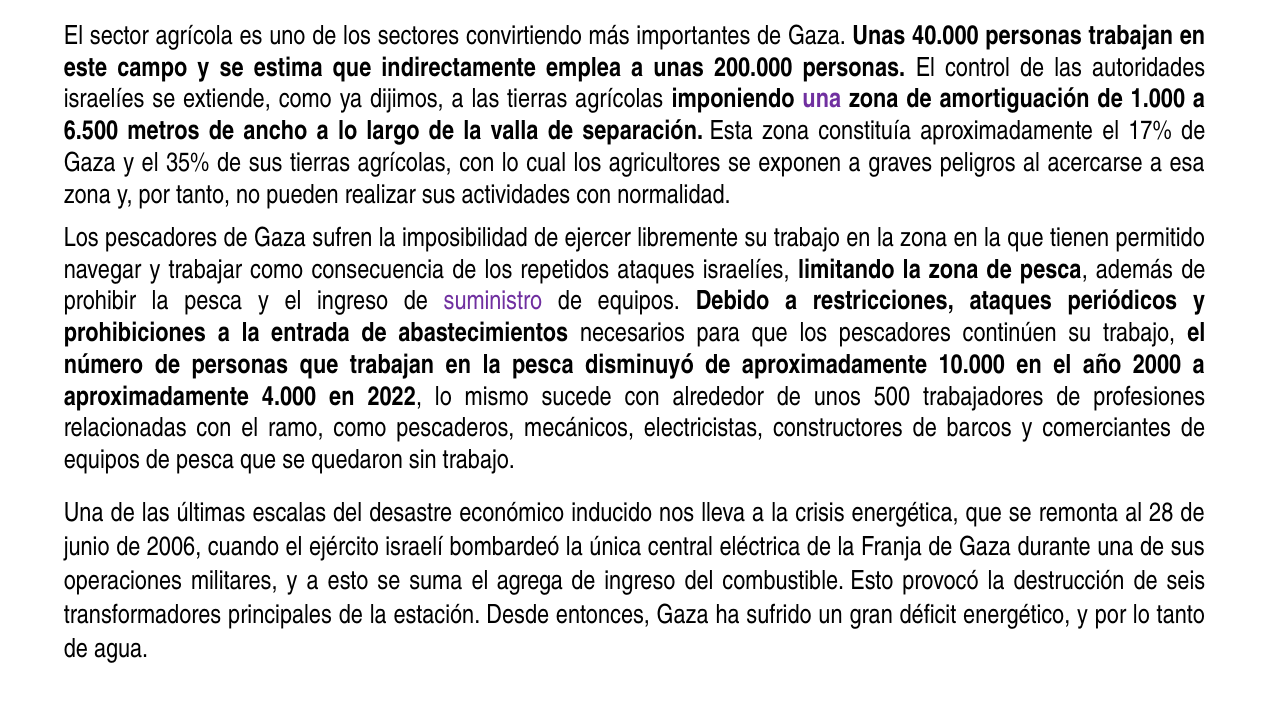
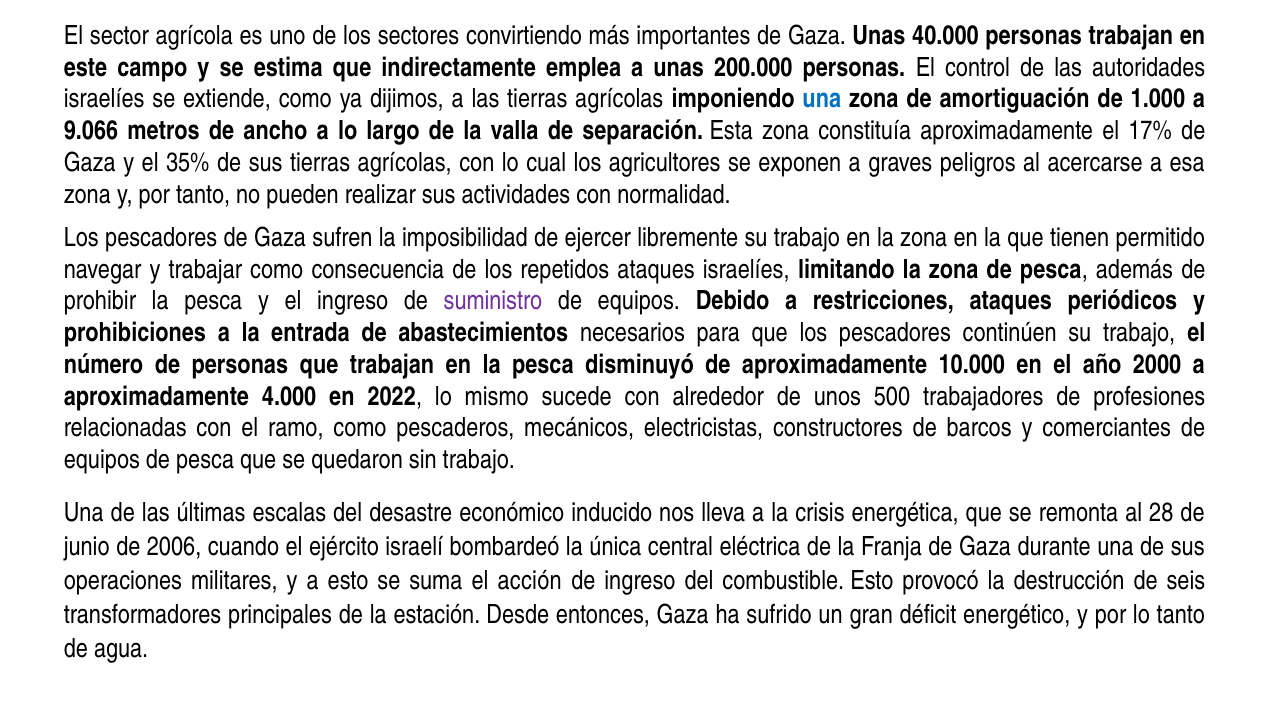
una colour: purple -> blue (822, 99)
6.500: 6.500 -> 9.066 (91, 131)
agrega: agrega -> acción (530, 580)
